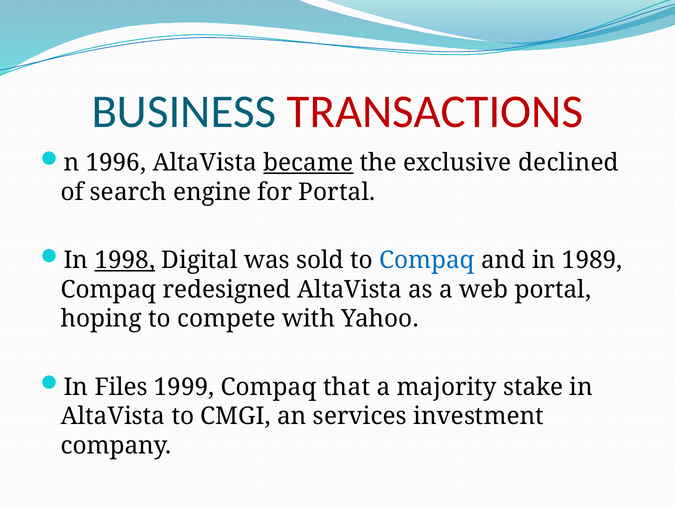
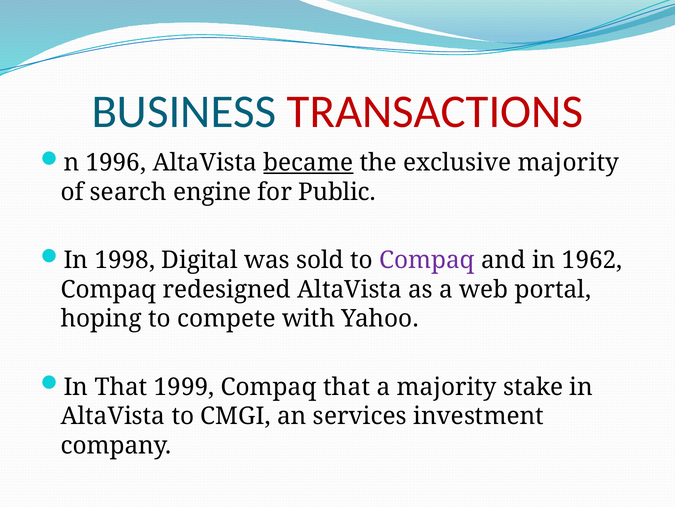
exclusive declined: declined -> majority (568, 163)
for Portal: Portal -> Public (337, 192)
1998 underline: present -> none (125, 260)
Compaq colour: blue -> purple (427, 260)
1989: 1989 -> 1962 (592, 260)
In Files: Files -> That (121, 387)
